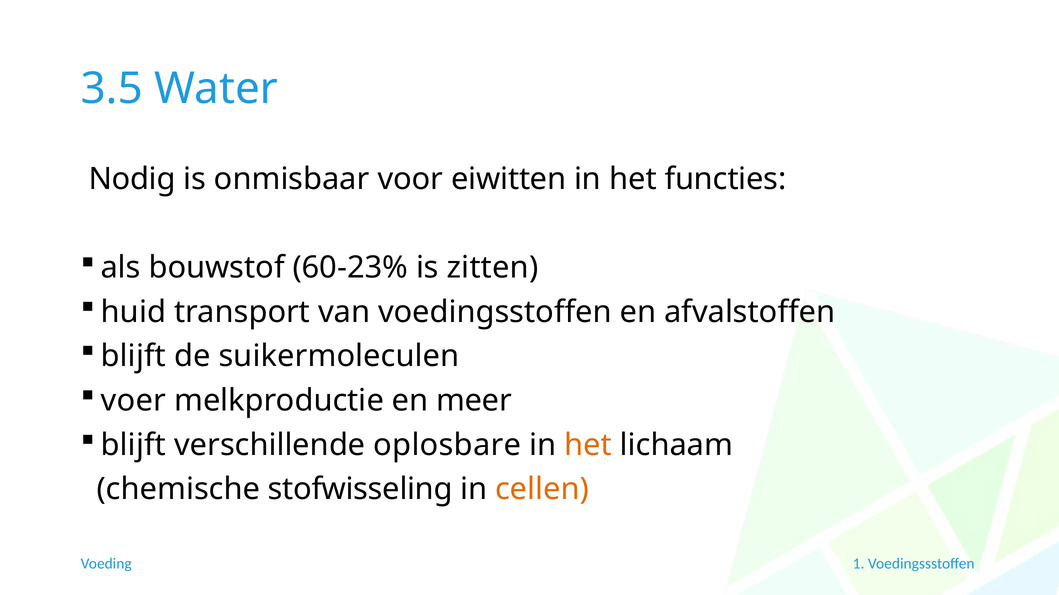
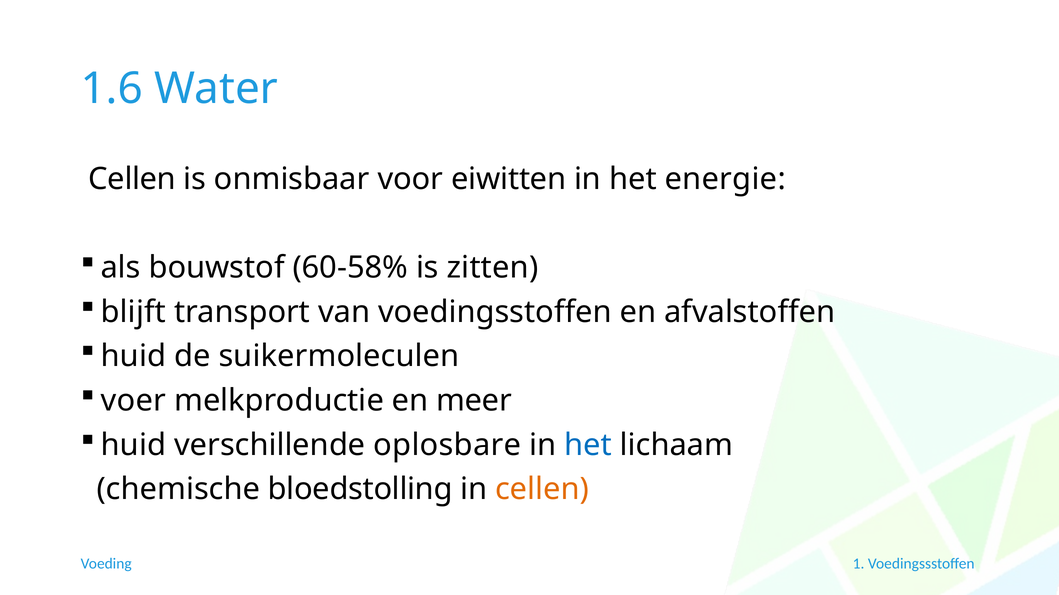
3.5: 3.5 -> 1.6 (112, 89)
Nodig: Nodig -> Cellen (132, 179)
functies: functies -> energie (725, 179)
60-23%: 60-23% -> 60-58% (350, 268)
huid: huid -> blijft (133, 312)
blijft: blijft -> huid (133, 357)
blijft: blijft -> huid (133, 445)
het colour: orange -> blue (588, 445)
stofwisseling: stofwisseling -> bloedstolling (360, 490)
